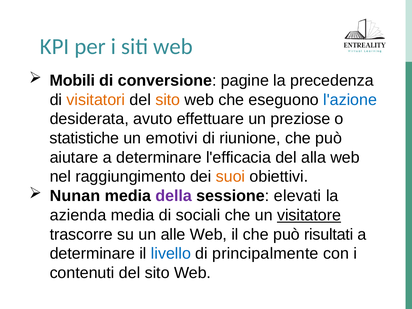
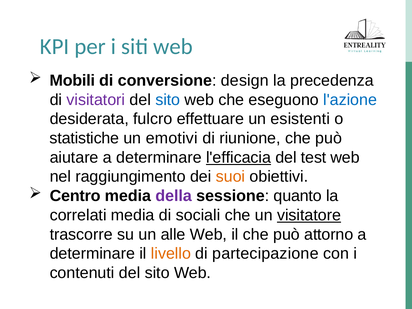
pagine: pagine -> design (245, 81)
visitatori colour: orange -> purple (96, 100)
sito colour: orange -> blue (168, 100)
avuto: avuto -> fulcro (153, 119)
preziose: preziose -> esistenti (300, 119)
l'efficacia underline: none -> present (239, 157)
alla: alla -> test (314, 157)
Nunan: Nunan -> Centro (75, 196)
elevati: elevati -> quanto (298, 196)
azienda: azienda -> correlati (78, 215)
risultati: risultati -> attorno (329, 234)
livello colour: blue -> orange (171, 254)
principalmente: principalmente -> partecipazione (265, 254)
